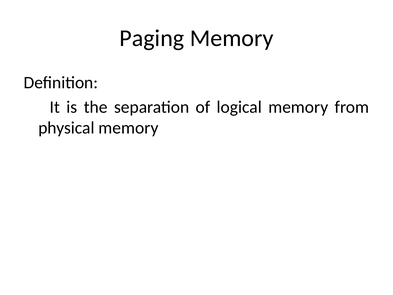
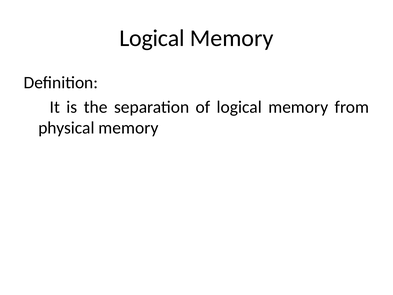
Paging: Paging -> Logical (152, 38)
